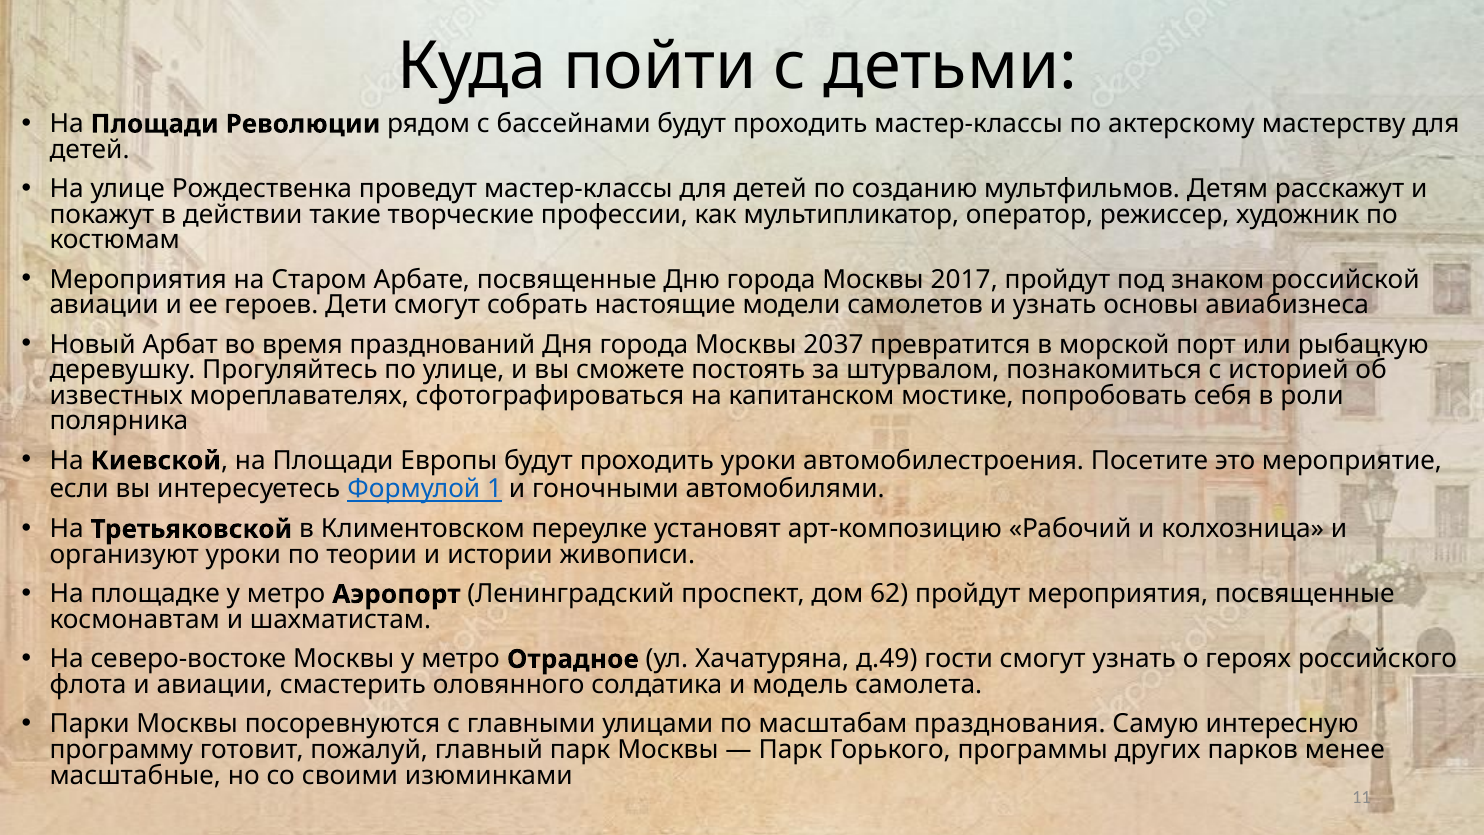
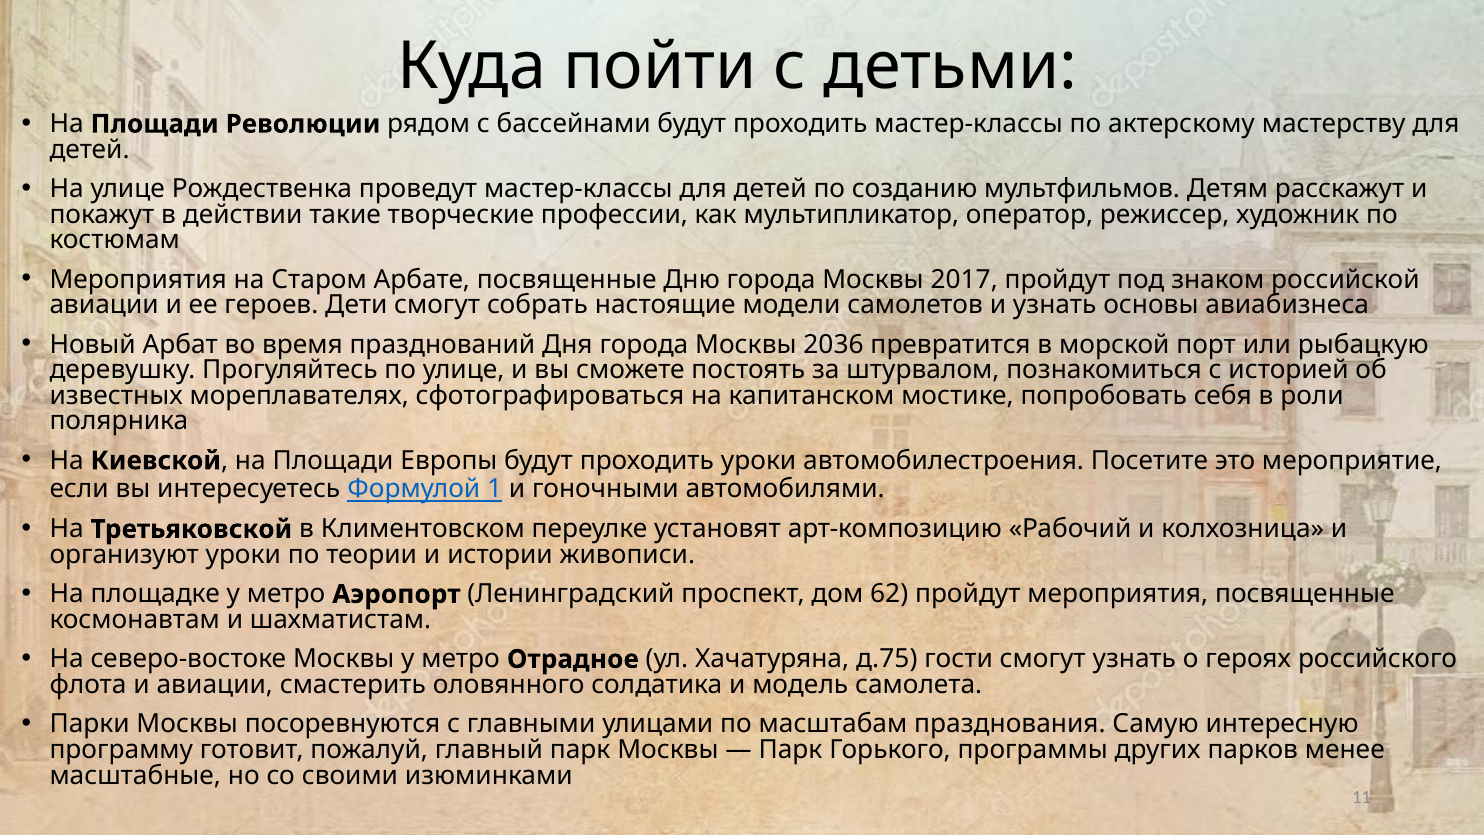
2037: 2037 -> 2036 (834, 344)
д.49: д.49 -> д.75 (887, 659)
